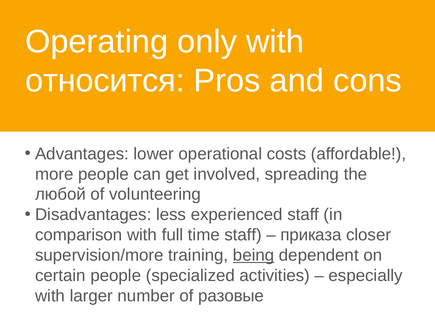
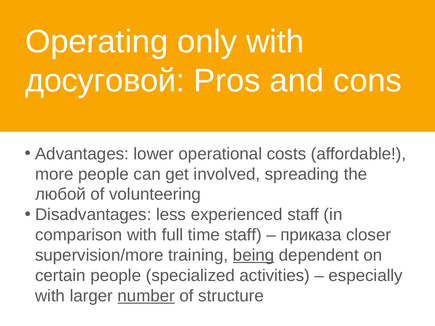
относится: относится -> досуговой (105, 81)
number underline: none -> present (146, 296)
разовые: разовые -> structure (231, 296)
